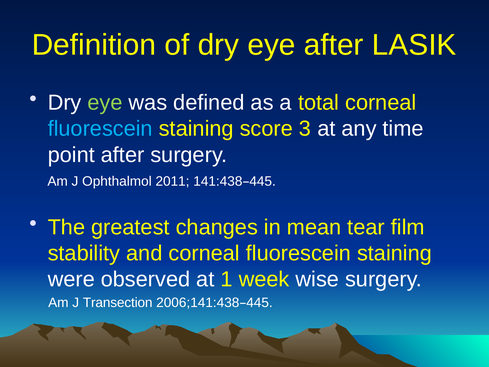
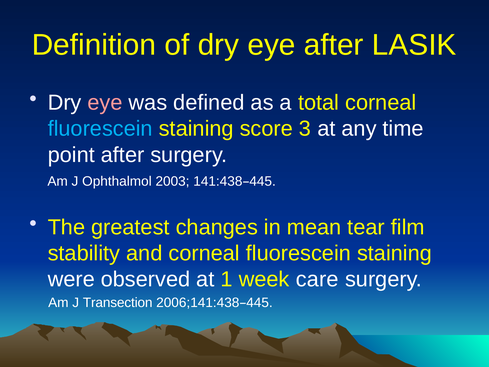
eye colour: light green -> pink (105, 103)
2011: 2011 -> 2003 (172, 181)
wise: wise -> care (317, 279)
